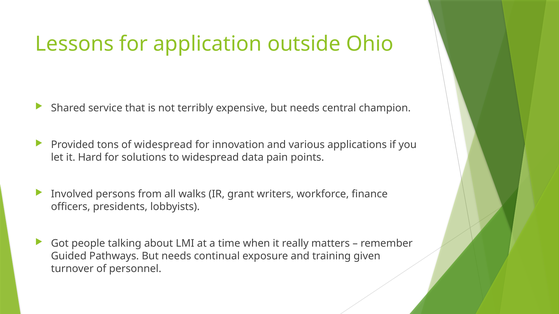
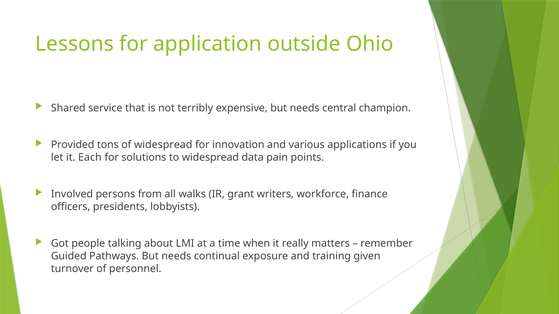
Hard: Hard -> Each (90, 158)
